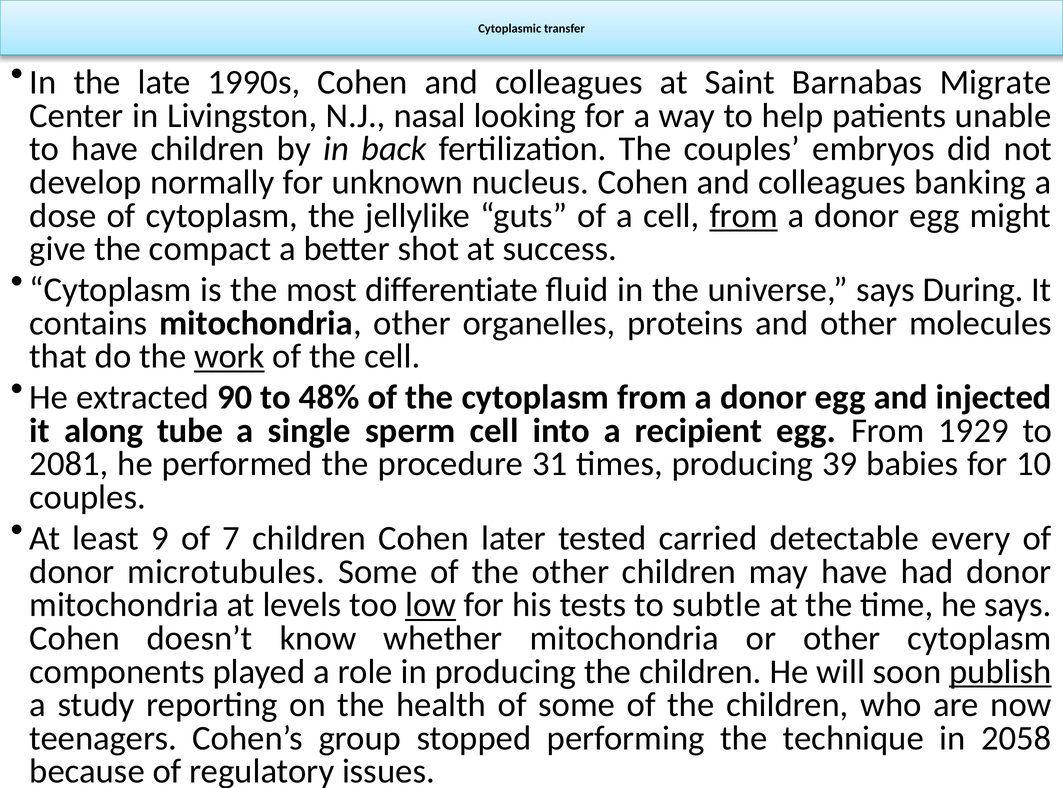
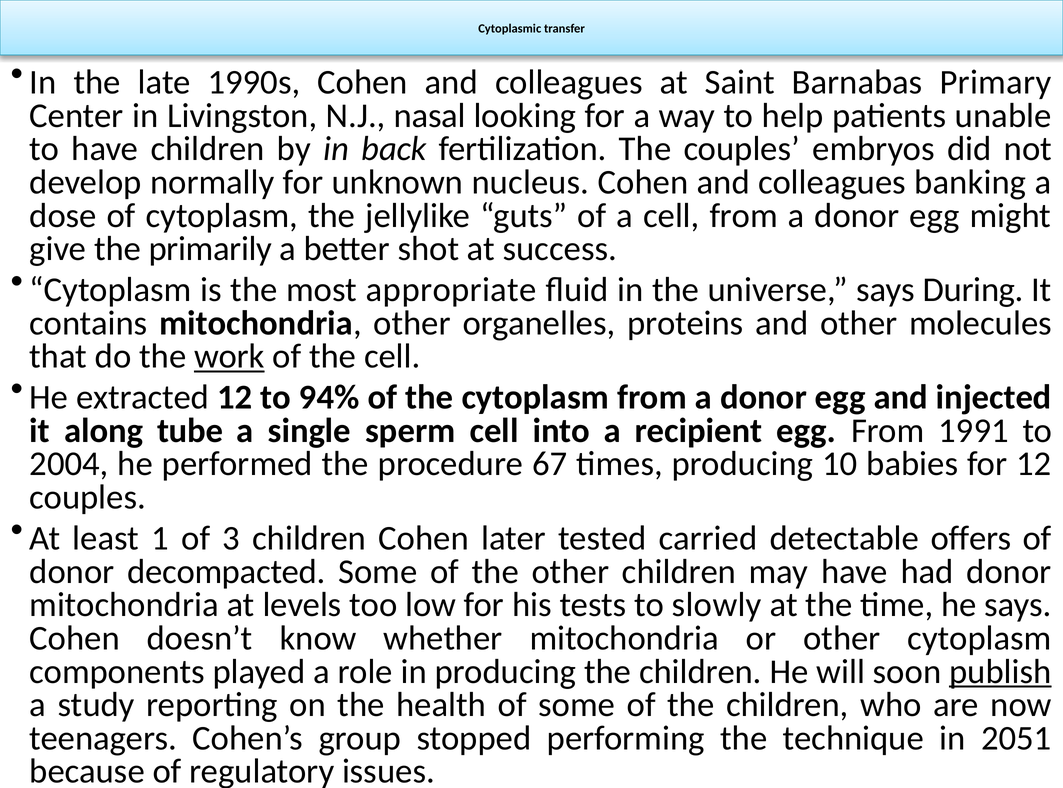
Migrate: Migrate -> Primary (995, 82)
from underline: present -> none (744, 215)
compact: compact -> primarily (210, 249)
differentiate: differentiate -> appropriate (451, 290)
extracted 90: 90 -> 12 (235, 397)
48%: 48% -> 94% (329, 397)
1929: 1929 -> 1991 (974, 430)
2081: 2081 -> 2004 (69, 464)
31: 31 -> 67 (550, 464)
39: 39 -> 10 (840, 464)
for 10: 10 -> 12 (1034, 464)
9: 9 -> 1 (160, 538)
7: 7 -> 3 (231, 538)
every: every -> offers (971, 538)
microtubules: microtubules -> decompacted (226, 571)
low underline: present -> none (431, 604)
subtle: subtle -> slowly (717, 604)
2058: 2058 -> 2051 (1016, 738)
